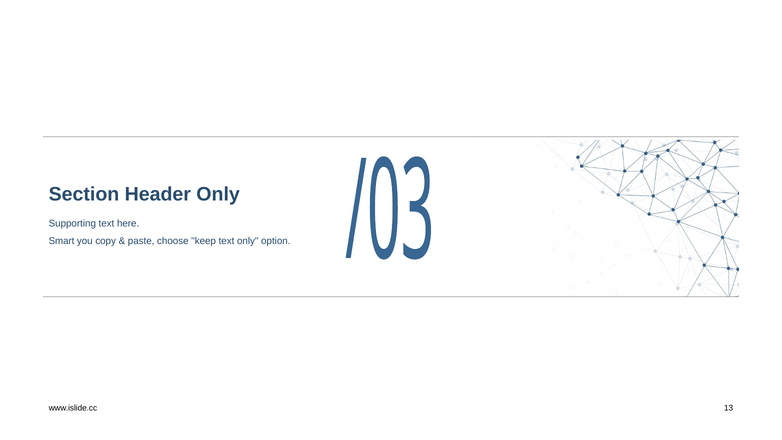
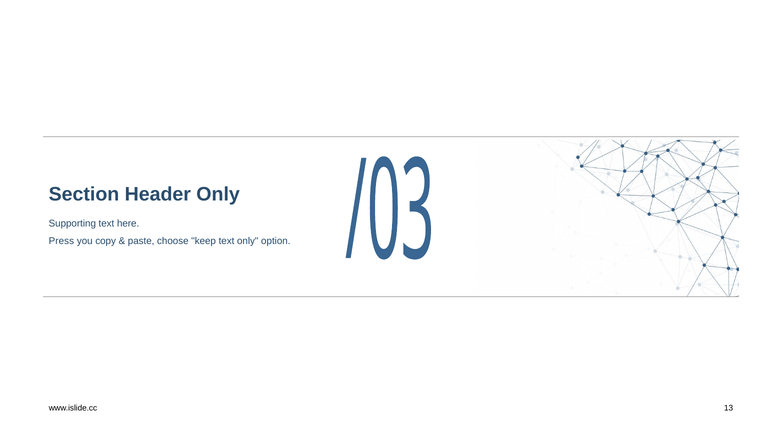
Smart: Smart -> Press (61, 241)
